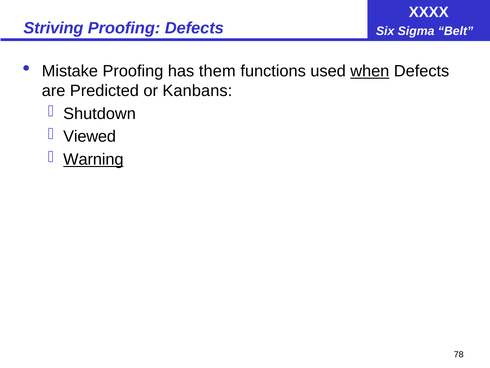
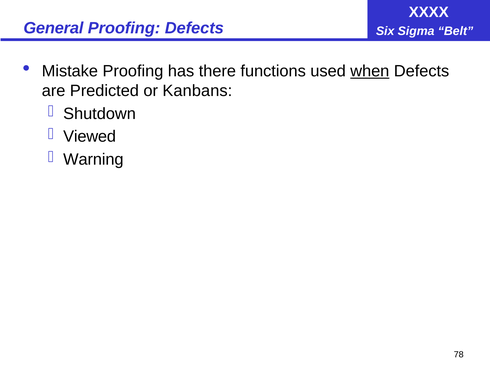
Striving: Striving -> General (53, 28)
them: them -> there (217, 71)
Warning underline: present -> none (93, 159)
